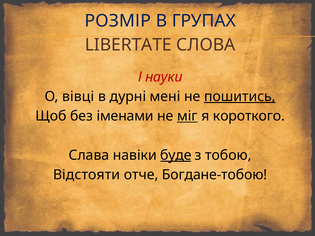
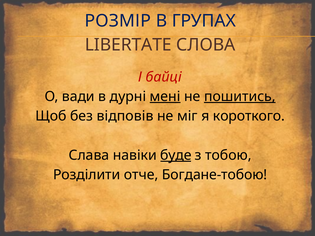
науки: науки -> байці (164, 77)
вiвцi: вiвцi -> вади (78, 97)
мені underline: none -> present (165, 97)
іменами: іменами -> вiдповiв (125, 116)
міг underline: present -> none (187, 116)
Відстояти: Відстояти -> Розділити (87, 175)
